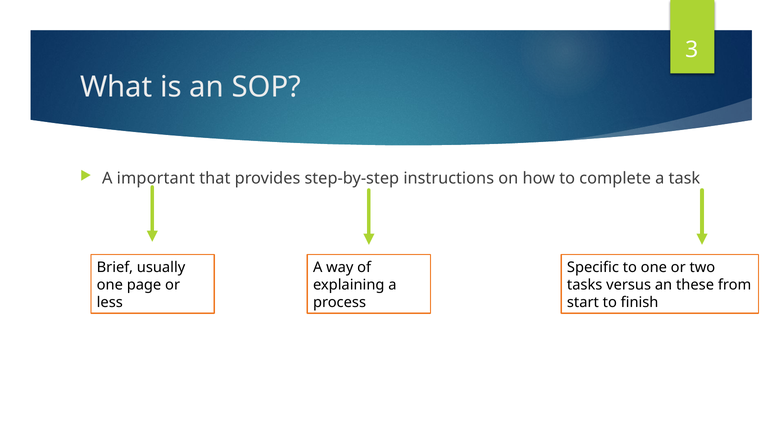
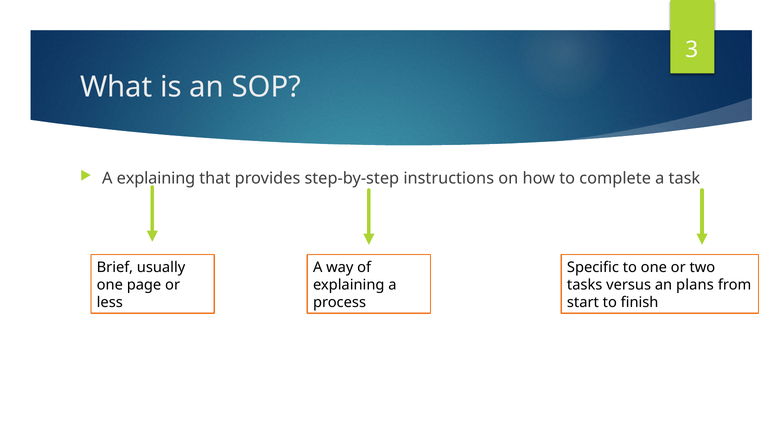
A important: important -> explaining (156, 179)
these: these -> plans (695, 285)
